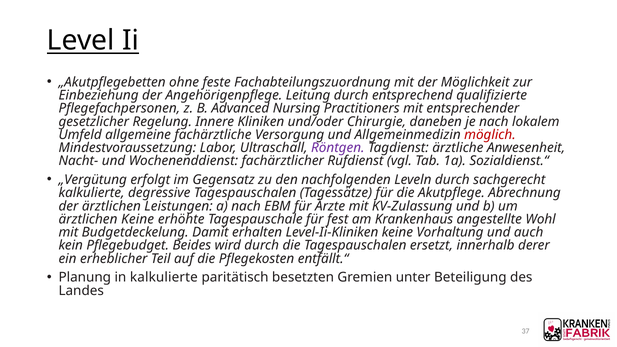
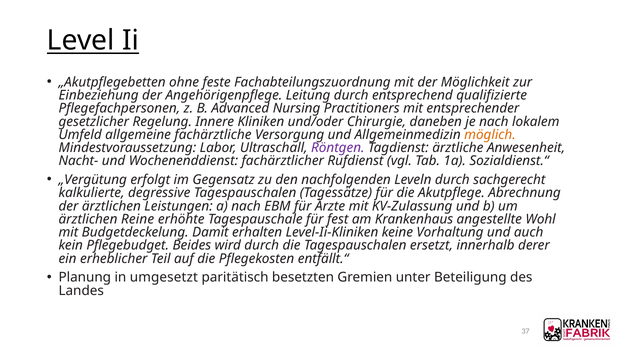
möglich colour: red -> orange (490, 135)
ärztlichen Keine: Keine -> Reine (138, 219)
in kalkulierte: kalkulierte -> umgesetzt (164, 277)
